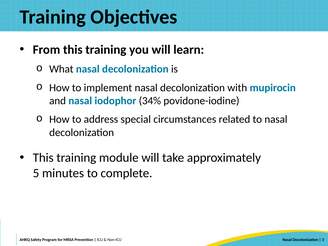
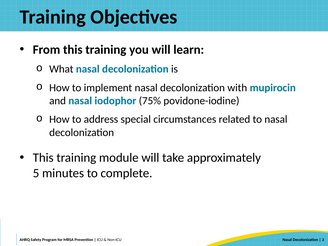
34%: 34% -> 75% (150, 101)
